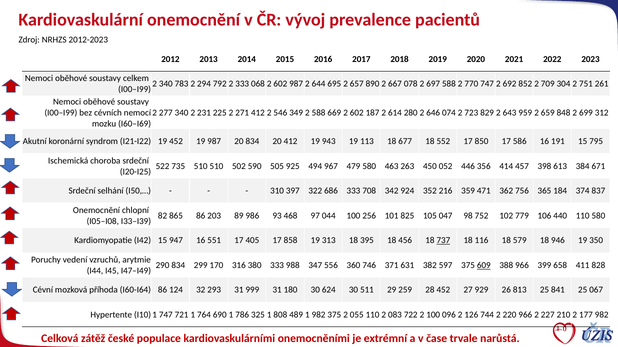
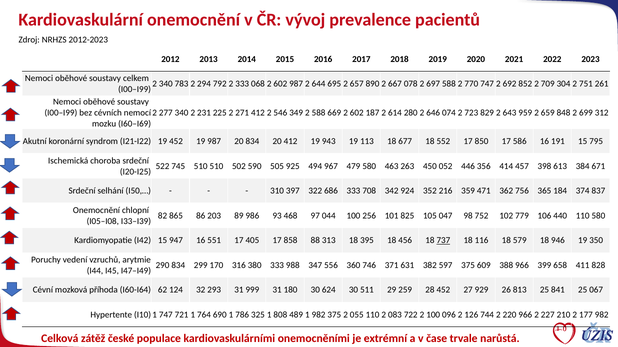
735: 735 -> 745 (178, 166)
858 19: 19 -> 88 (315, 241)
609 underline: present -> none (484, 266)
I60-I64 86: 86 -> 62 (163, 290)
